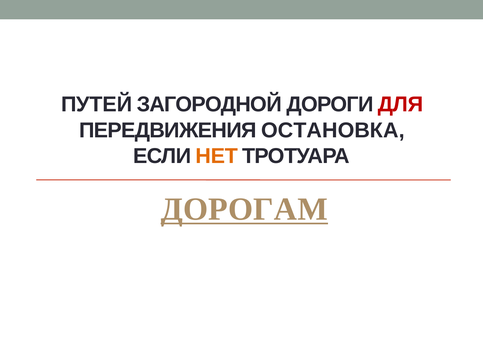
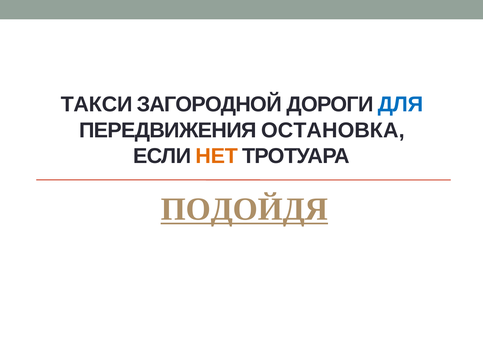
ПУТЕЙ: ПУТЕЙ -> ТАКСИ (97, 104)
ДЛЯ colour: red -> blue (400, 104)
ДОРОГАМ: ДОРОГАМ -> ПОДОЙДЯ (244, 209)
